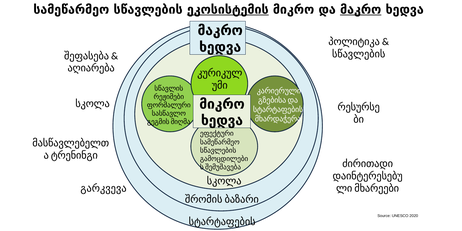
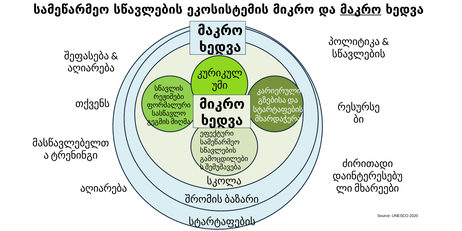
ეკოსისტემის underline: present -> none (228, 10)
სკოლა: სკოლა -> თქვენს (93, 104)
გარკვევა: გარკვევა -> აღიარება (104, 188)
